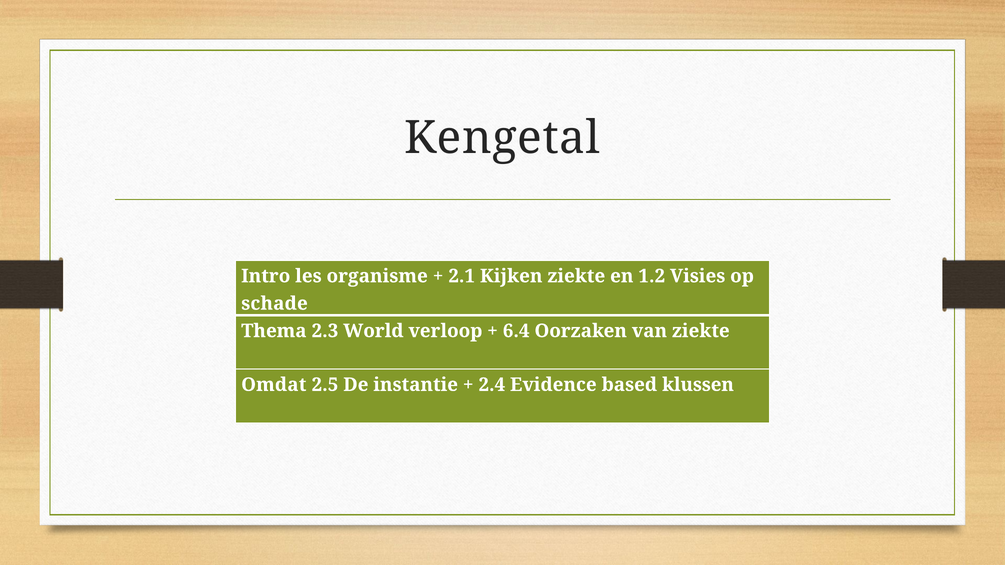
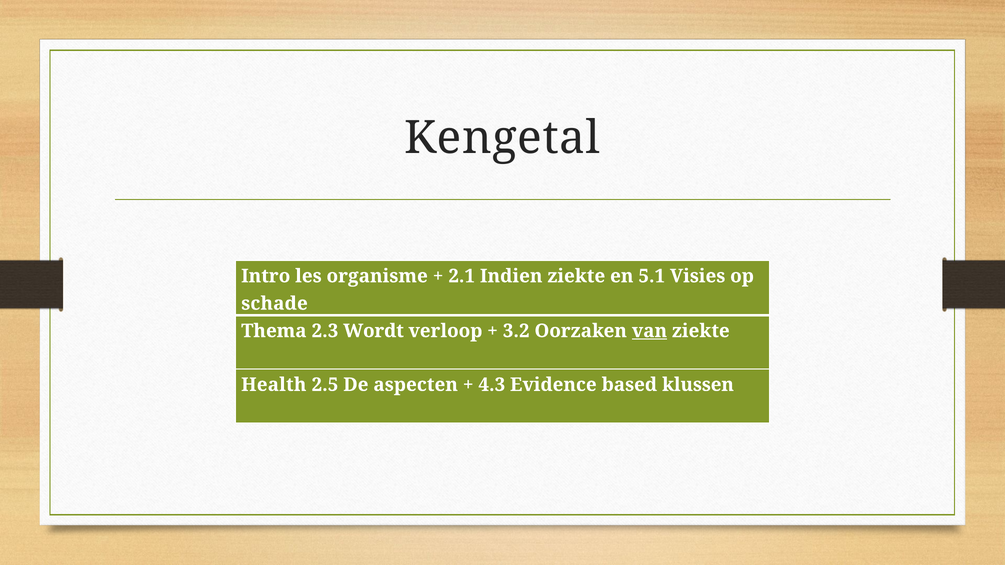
Kijken: Kijken -> Indien (511, 276)
1.2: 1.2 -> 5.1 (652, 276)
World: World -> Wordt (373, 331)
6.4: 6.4 -> 3.2 (516, 331)
van underline: none -> present (649, 331)
Omdat: Omdat -> Health (274, 385)
instantie: instantie -> aspecten (416, 385)
2.4: 2.4 -> 4.3 (492, 385)
